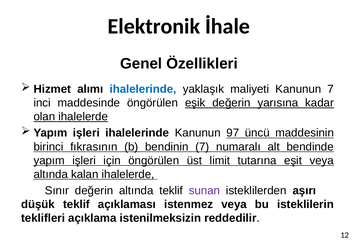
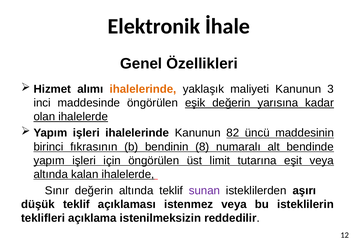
ihalelerinde colour: blue -> orange (143, 89)
Kanunun 7: 7 -> 3 (331, 89)
97: 97 -> 82 (233, 133)
bendinin 7: 7 -> 8 (202, 147)
